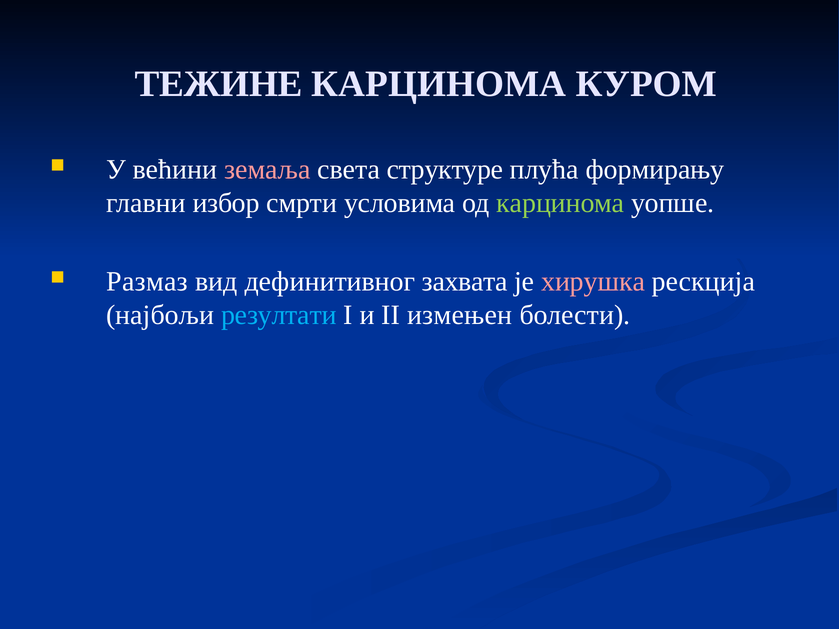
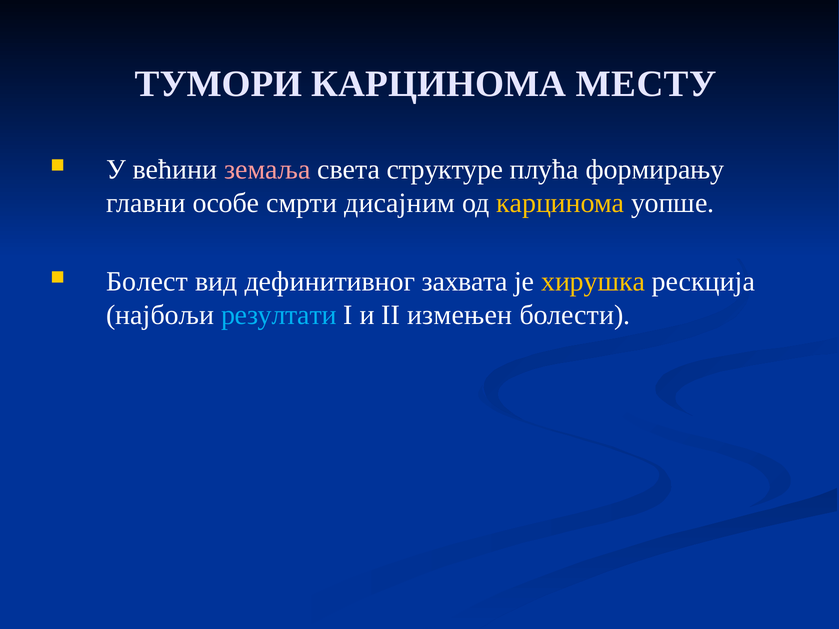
ТЕЖИНЕ: ТЕЖИНЕ -> ТУМОРИ (219, 84)
КУРОМ: КУРОМ -> МЕСТУ (646, 84)
избор: избор -> особе (226, 203)
условима: условима -> дисајним (400, 203)
карцинома colour: light green -> yellow (560, 203)
Размаз: Размаз -> Болест (147, 282)
хирушка colour: pink -> yellow (593, 282)
